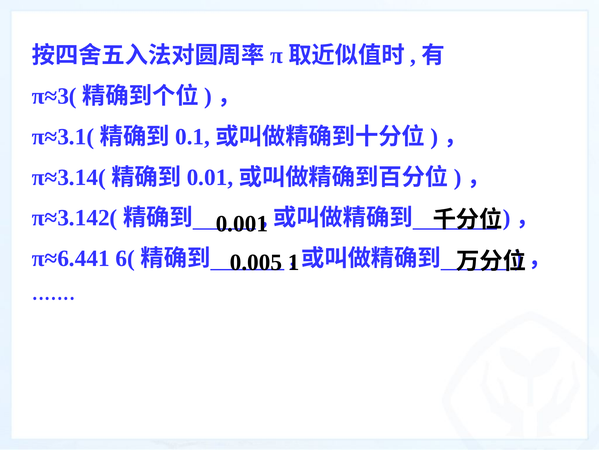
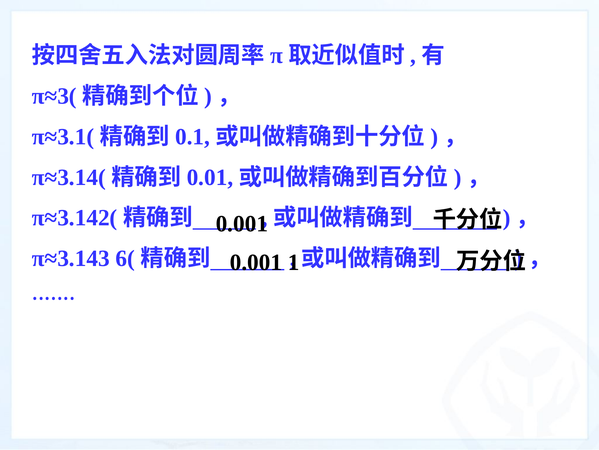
π≈6.441: π≈6.441 -> π≈3.143 (71, 258)
0.005: 0.005 -> 0.001 (256, 262)
